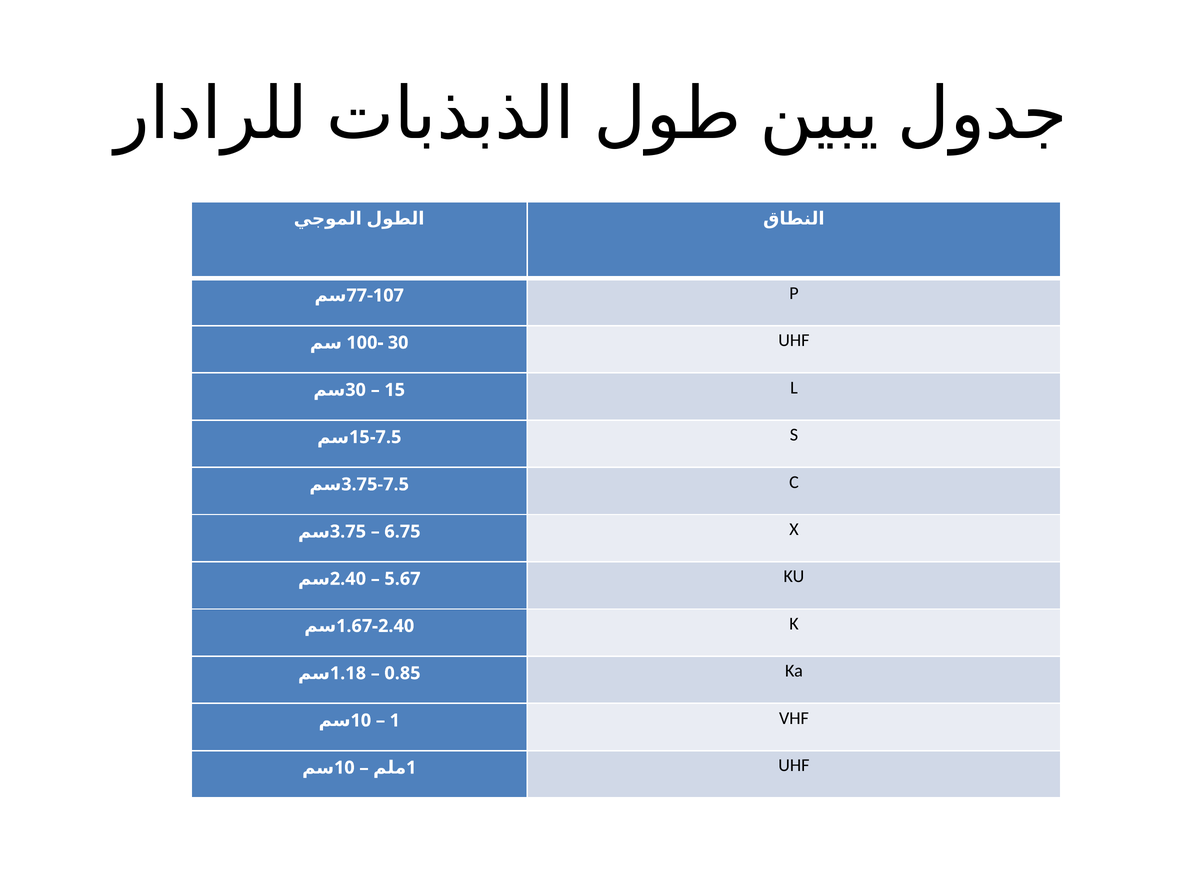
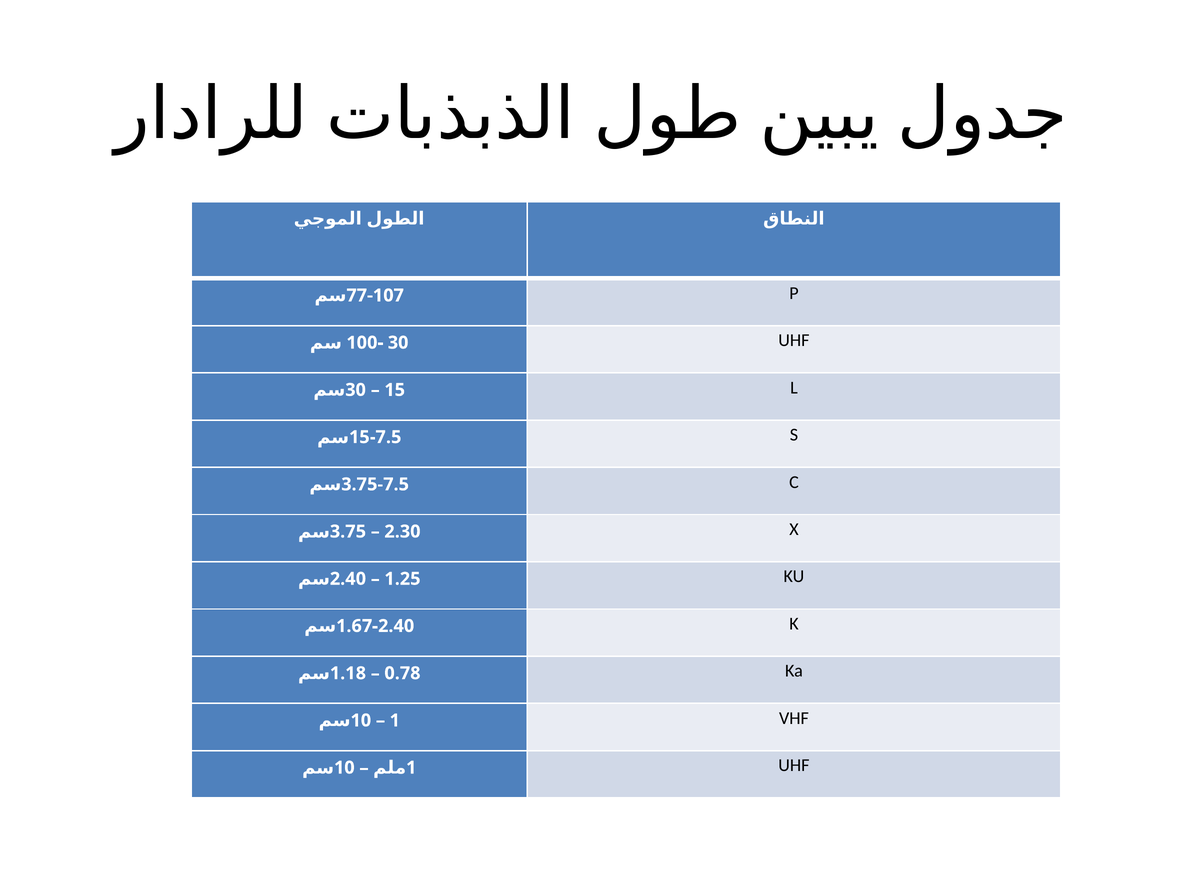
6.75: 6.75 -> 2.30 (402, 532)
5.67: 5.67 -> 1.25 (402, 579)
0.85: 0.85 -> 0.78 (402, 673)
